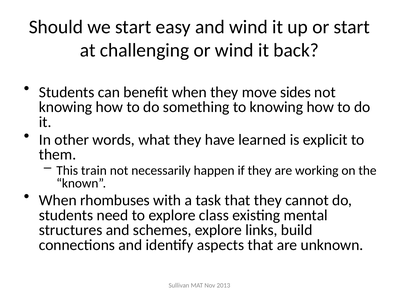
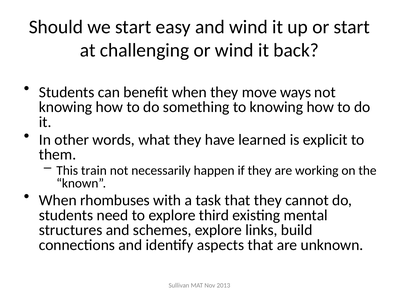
sides: sides -> ways (296, 92)
class: class -> third (214, 215)
